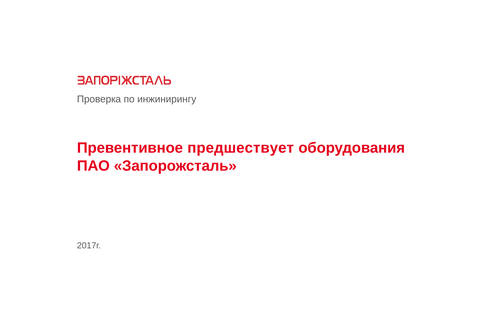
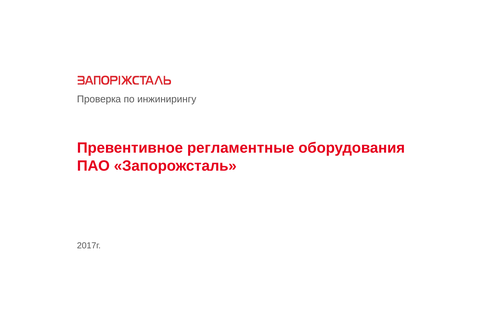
предшествует: предшествует -> регламентные (241, 148)
